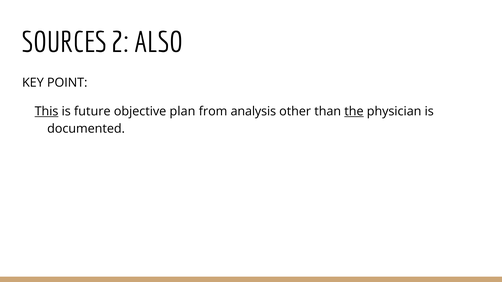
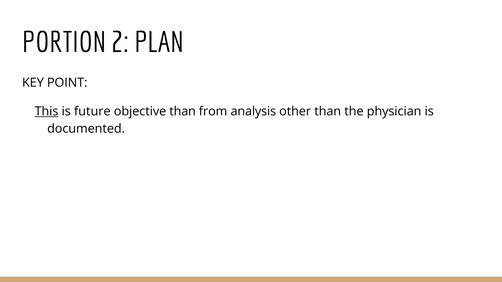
SOURCES: SOURCES -> PORTION (64, 42)
ALSO: ALSO -> PLAN (159, 42)
objective plan: plan -> than (183, 111)
the underline: present -> none (354, 111)
